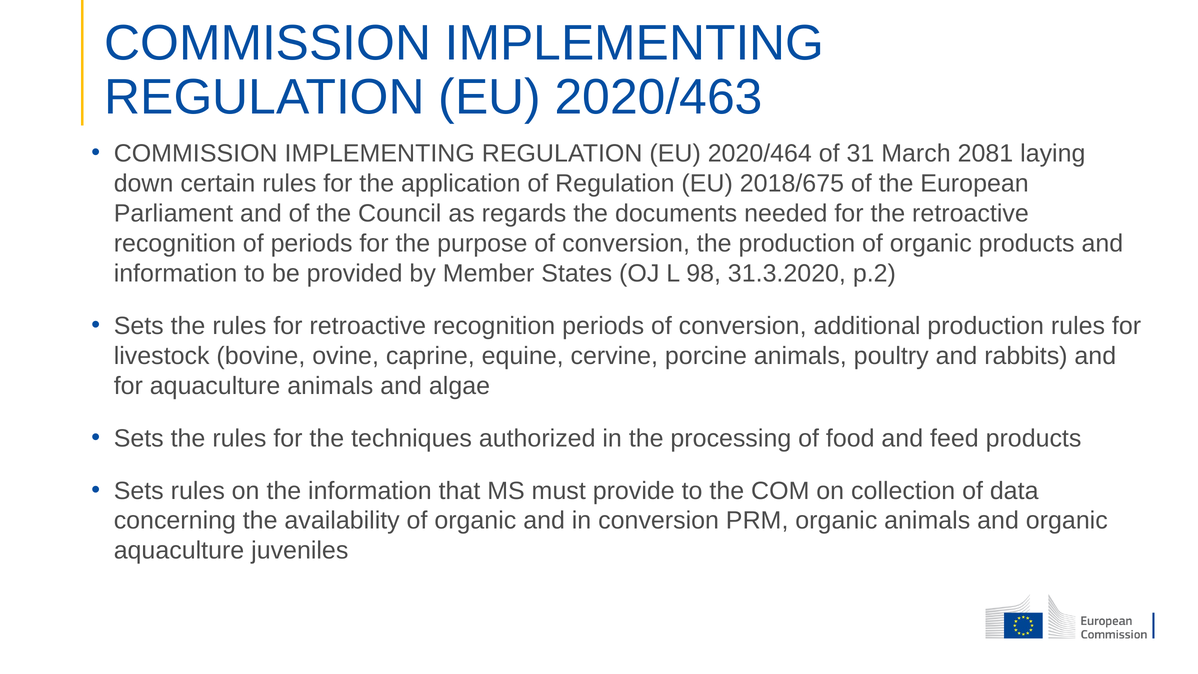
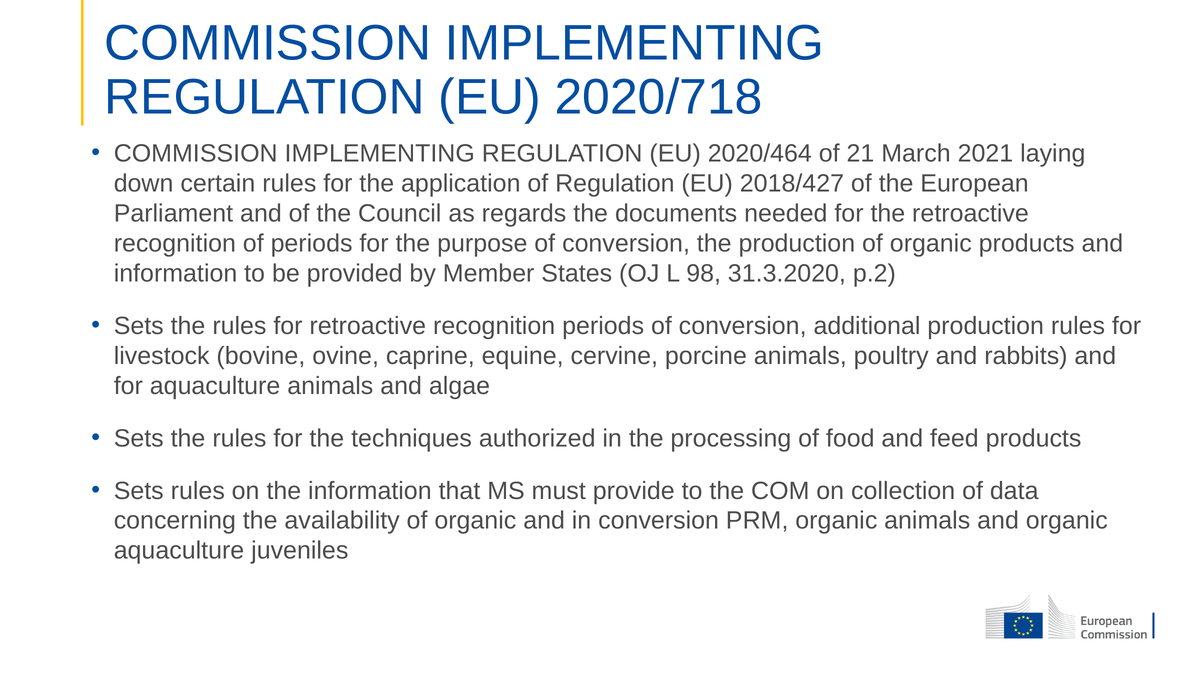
2020/463: 2020/463 -> 2020/718 (659, 97)
31: 31 -> 21 (860, 154)
2081: 2081 -> 2021 (985, 154)
2018/675: 2018/675 -> 2018/427 (792, 184)
